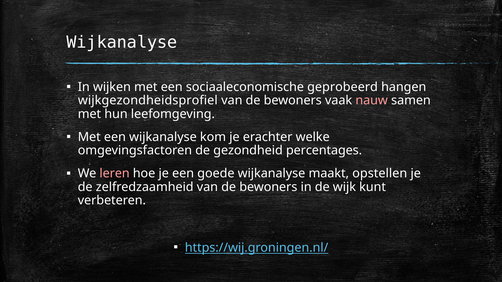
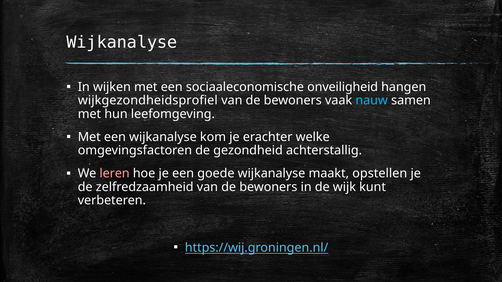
geprobeerd: geprobeerd -> onveiligheid (343, 87)
nauw colour: pink -> light blue (372, 101)
percentages: percentages -> achterstallig (324, 151)
